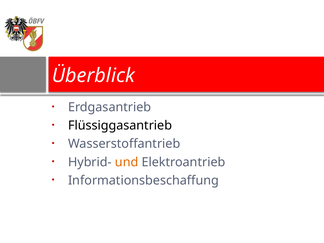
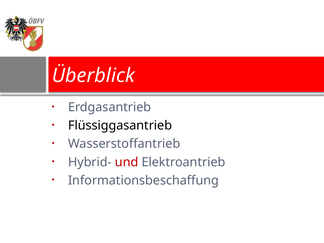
und colour: orange -> red (127, 162)
